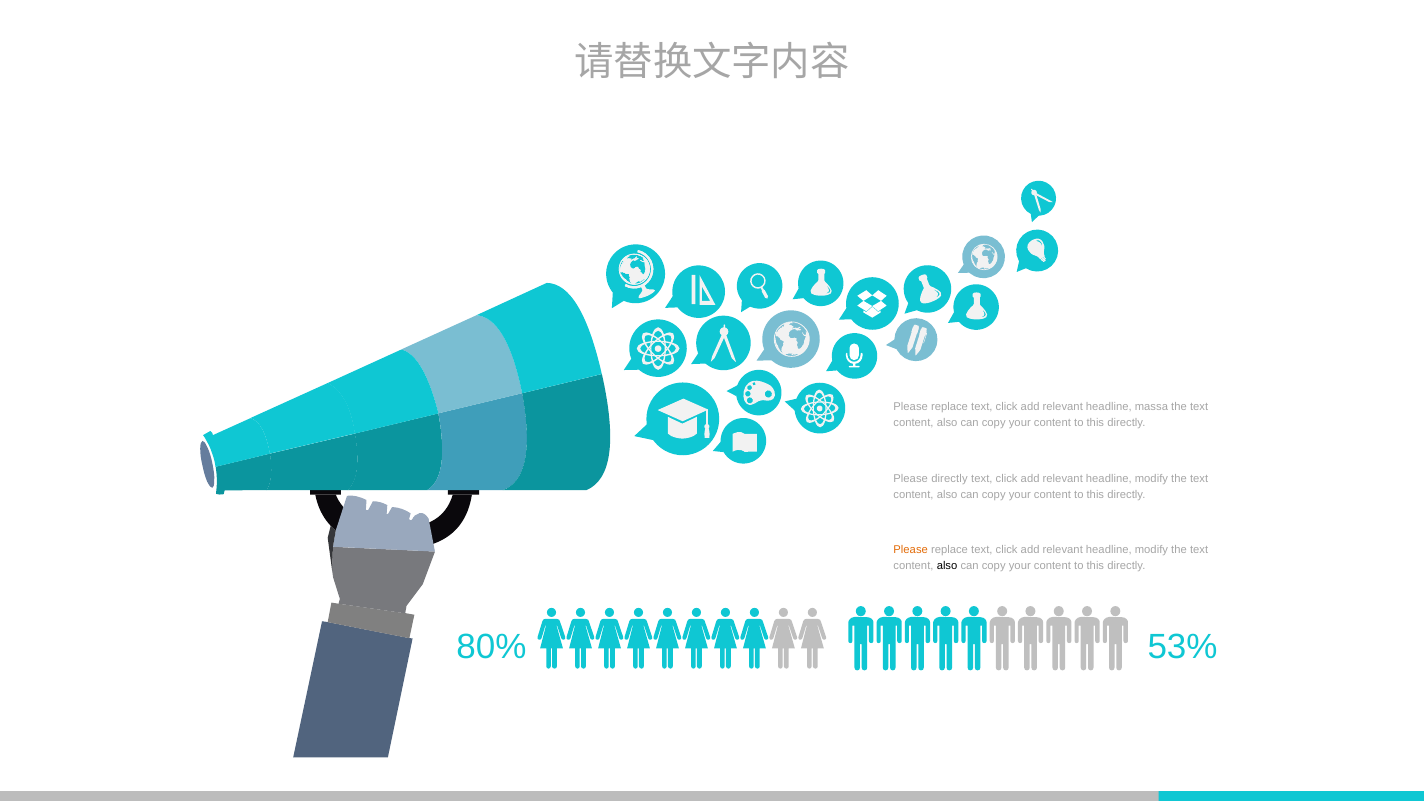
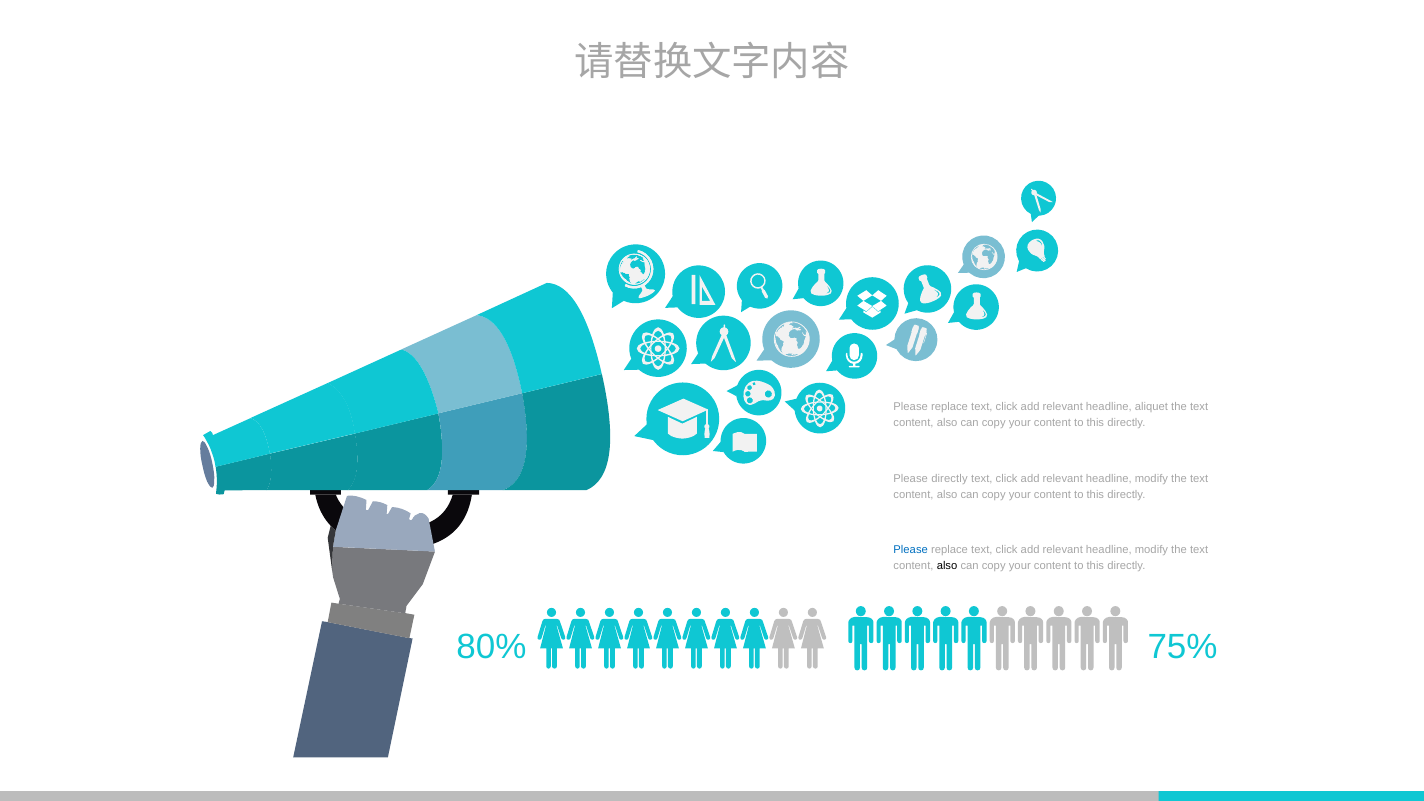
massa: massa -> aliquet (1151, 407)
Please colour: orange -> blue (911, 550)
53%: 53% -> 75% (1183, 647)
